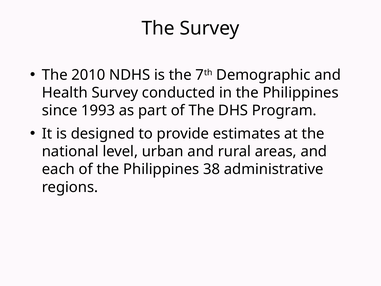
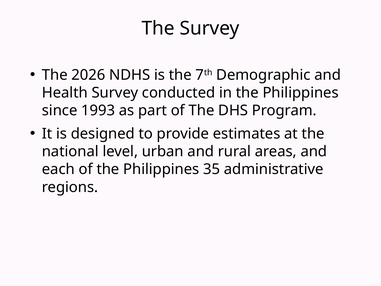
2010: 2010 -> 2026 (88, 75)
38: 38 -> 35 (212, 169)
